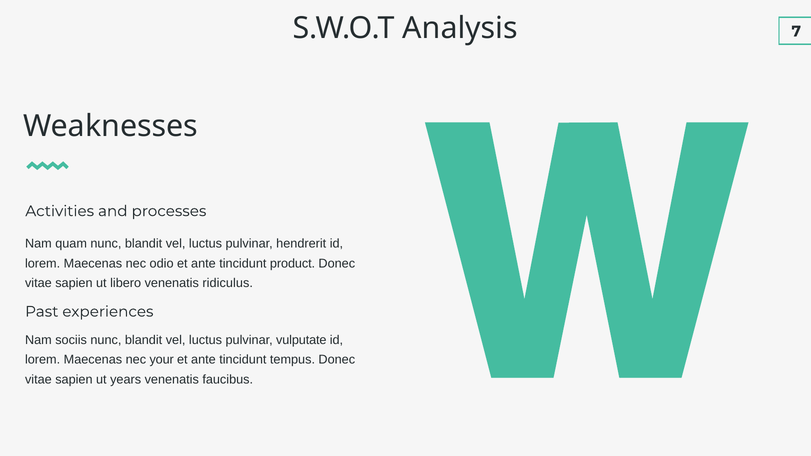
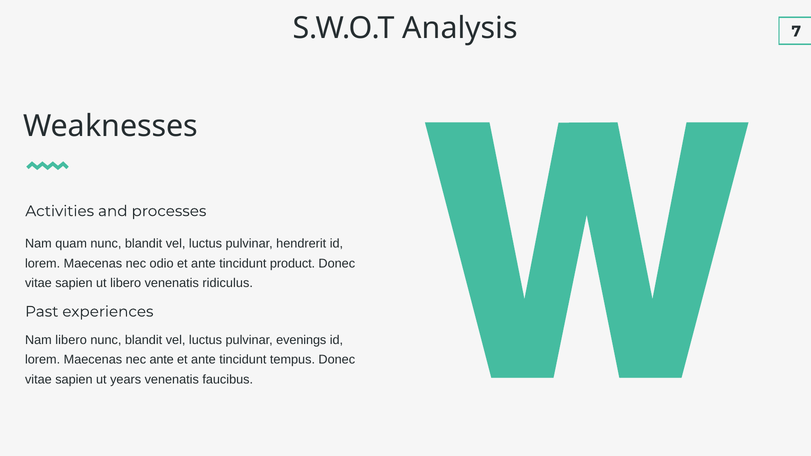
Nam sociis: sociis -> libero (71, 340)
vulputate: vulputate -> evenings (301, 340)
nec your: your -> ante (162, 360)
